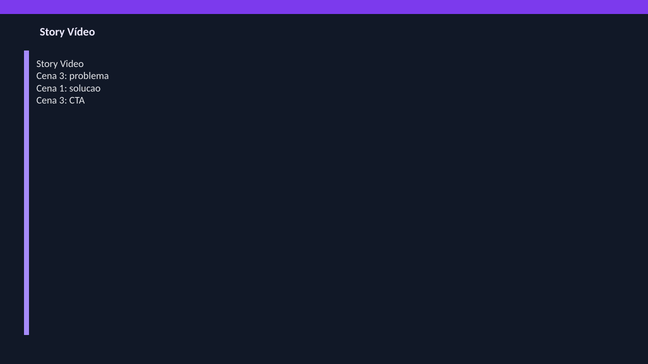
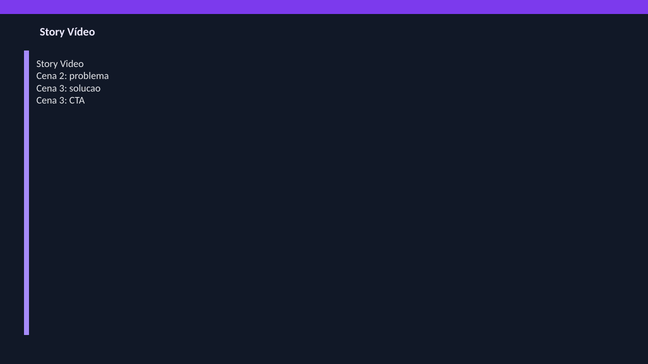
3: 3 -> 2 (63, 76)
1: 1 -> 3 (63, 88)
